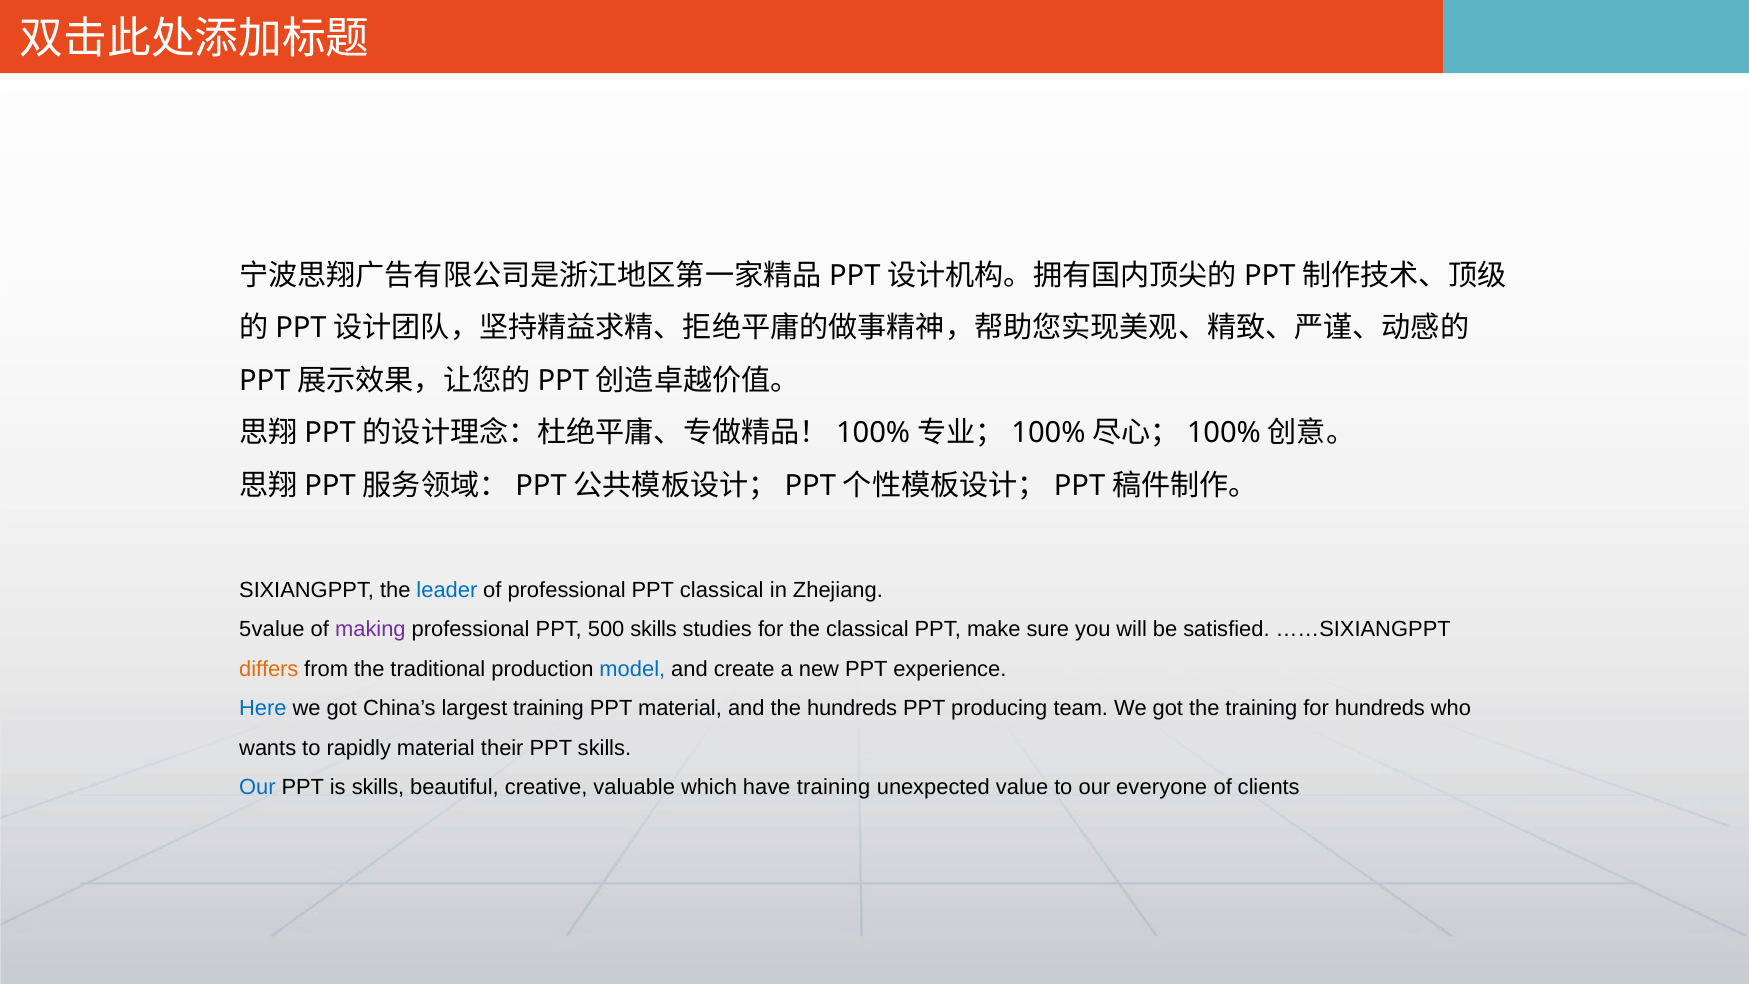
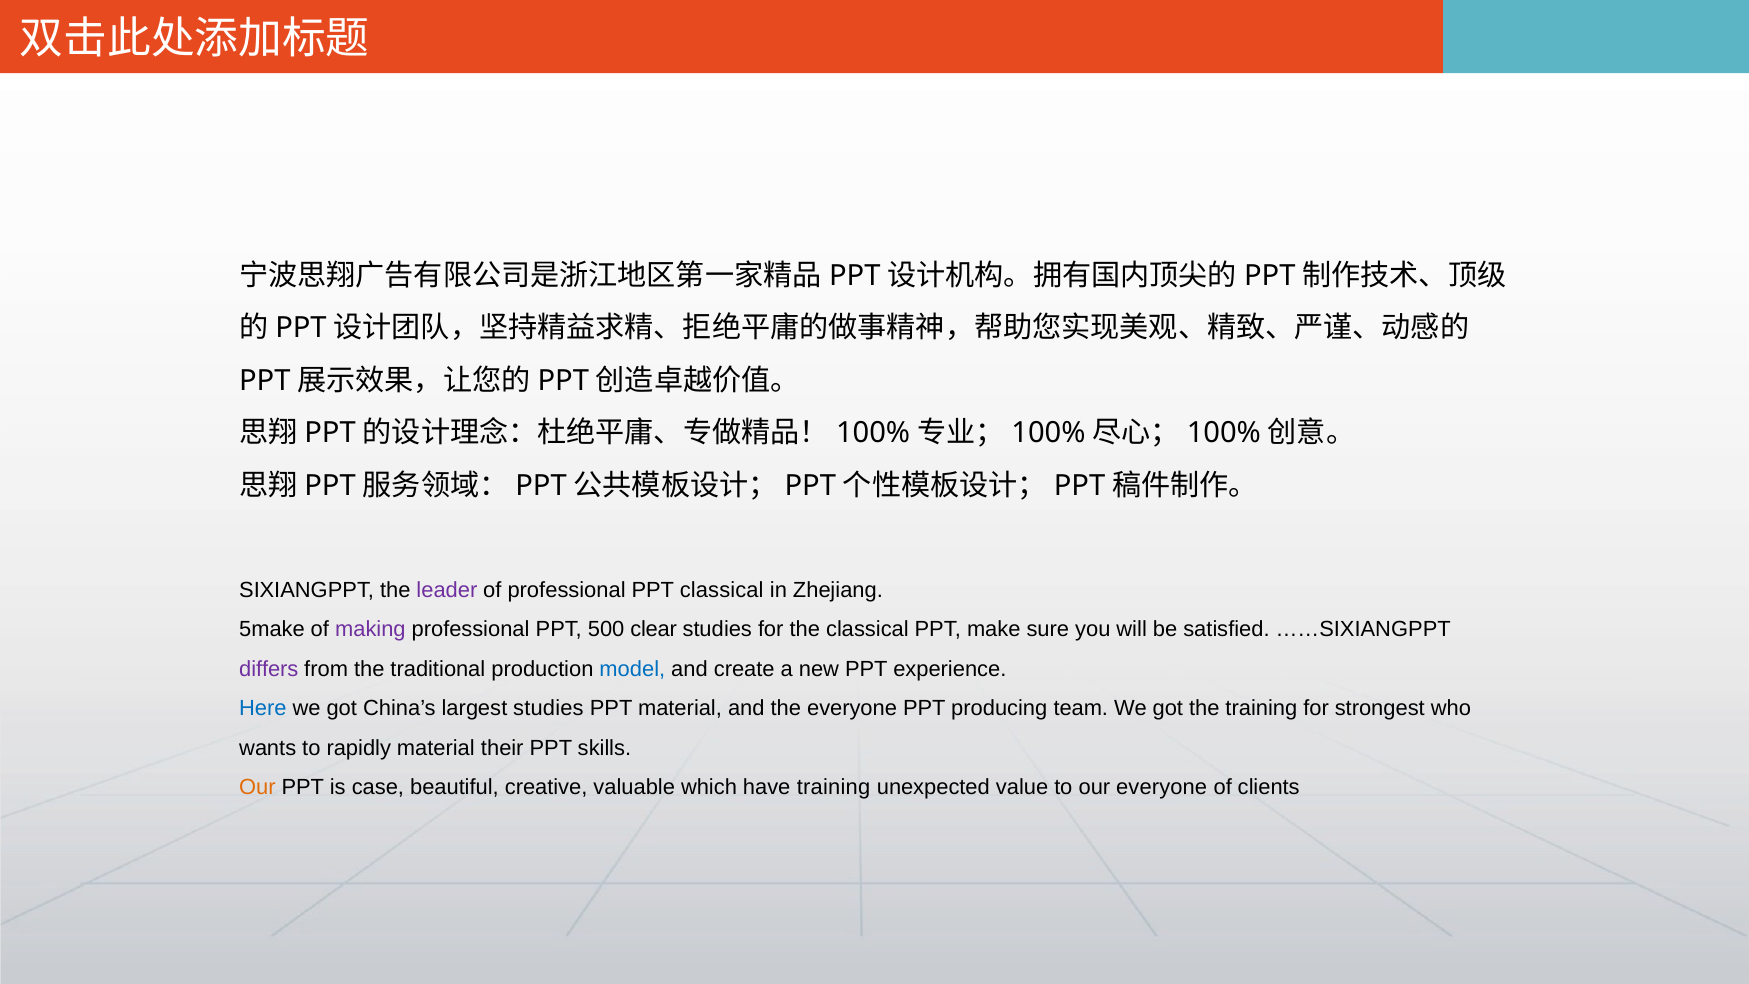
leader colour: blue -> purple (447, 590)
5value: 5value -> 5make (272, 630)
500 skills: skills -> clear (654, 630)
differs colour: orange -> purple (269, 669)
largest training: training -> studies (548, 708)
the hundreds: hundreds -> everyone (852, 708)
for hundreds: hundreds -> strongest (1380, 708)
Our colour: blue -> orange (257, 787)
is skills: skills -> case (378, 787)
